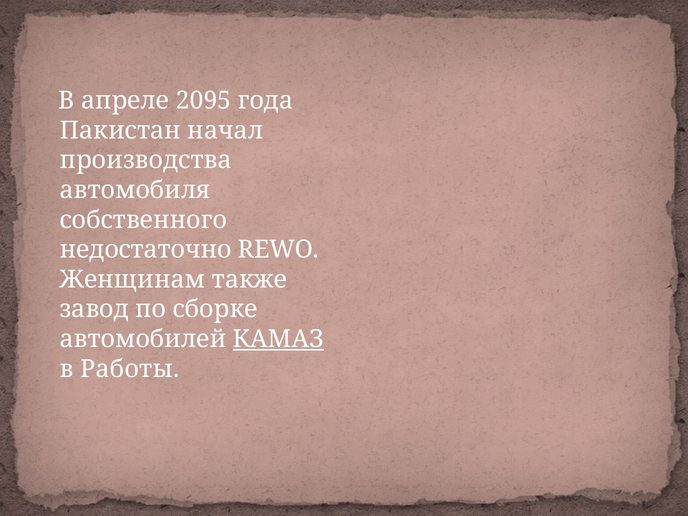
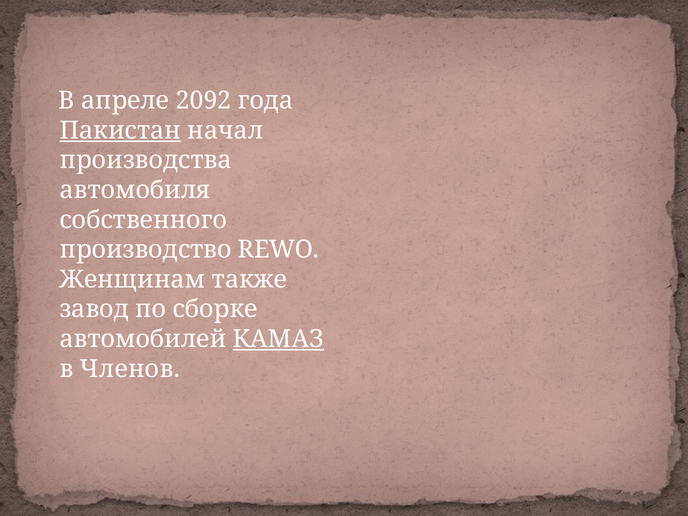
2095: 2095 -> 2092 (204, 101)
Пакистан underline: none -> present (120, 130)
недостаточно: недостаточно -> производство (146, 250)
Работы: Работы -> Членов (130, 369)
